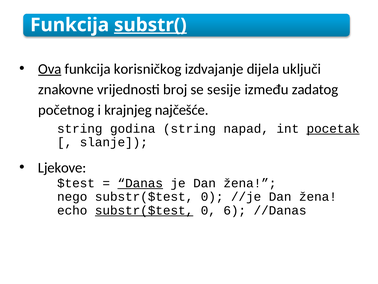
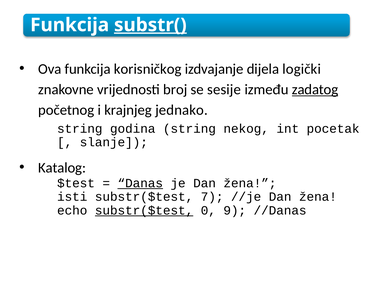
Ova underline: present -> none (50, 69)
uključi: uključi -> logički (302, 69)
zadatog underline: none -> present (315, 89)
najčešće: najčešće -> jednako (182, 110)
napad: napad -> nekog (246, 128)
pocetak underline: present -> none (333, 128)
Ljekove: Ljekove -> Katalog (62, 167)
nego: nego -> isti (72, 196)
0: 0 -> 7 (212, 196)
6: 6 -> 9 (235, 210)
